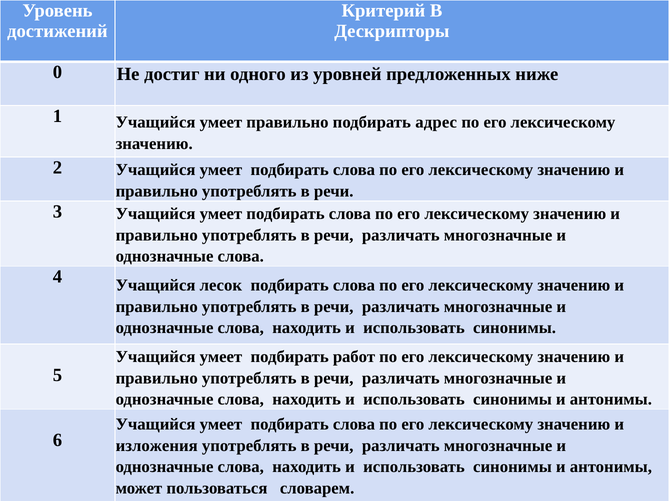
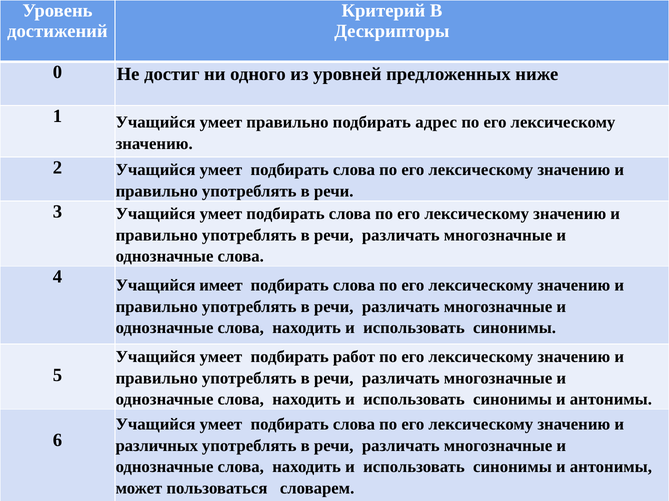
лесок: лесок -> имеет (221, 286)
изложения: изложения -> различных (157, 446)
